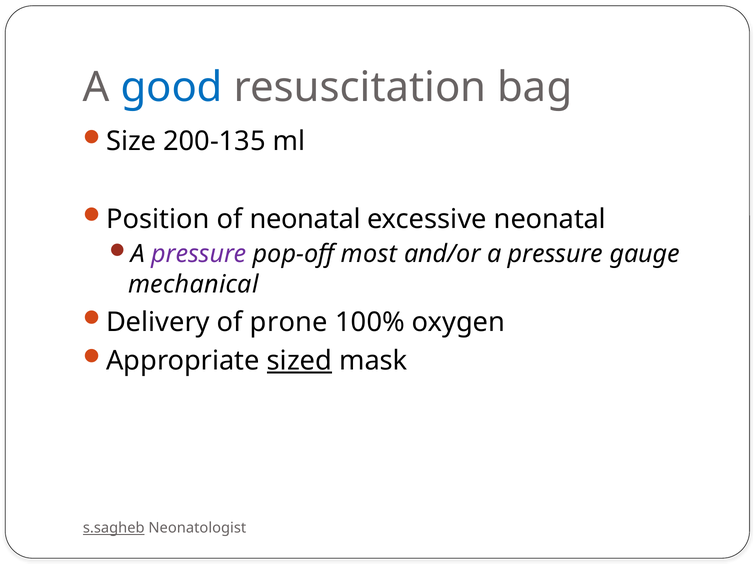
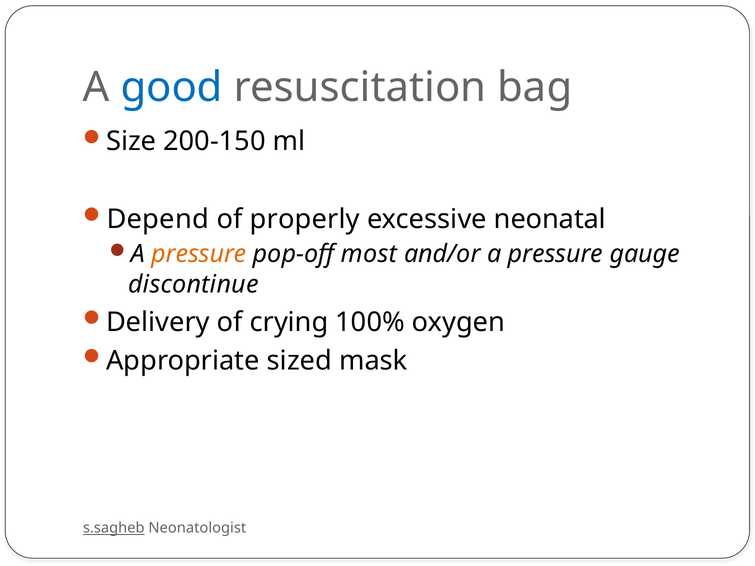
200-135: 200-135 -> 200-150 (214, 142)
Position: Position -> Depend (158, 219)
of neonatal: neonatal -> properly (305, 219)
pressure colour: purple -> orange (199, 254)
mechanical: mechanical -> discontinue (193, 285)
prone: prone -> crying (289, 322)
sized underline: present -> none (299, 361)
